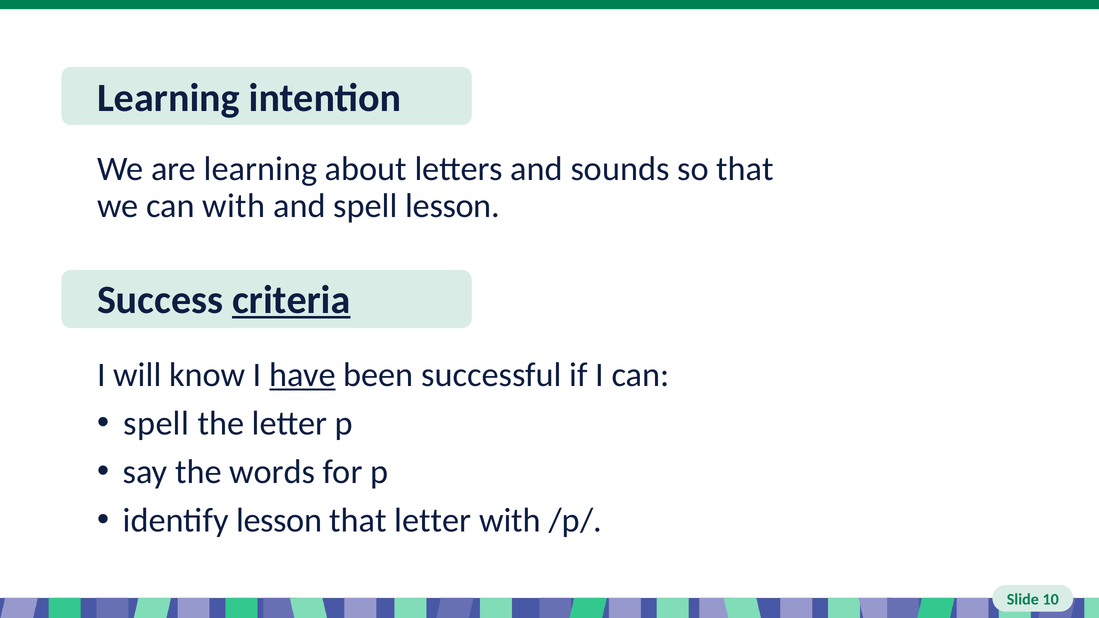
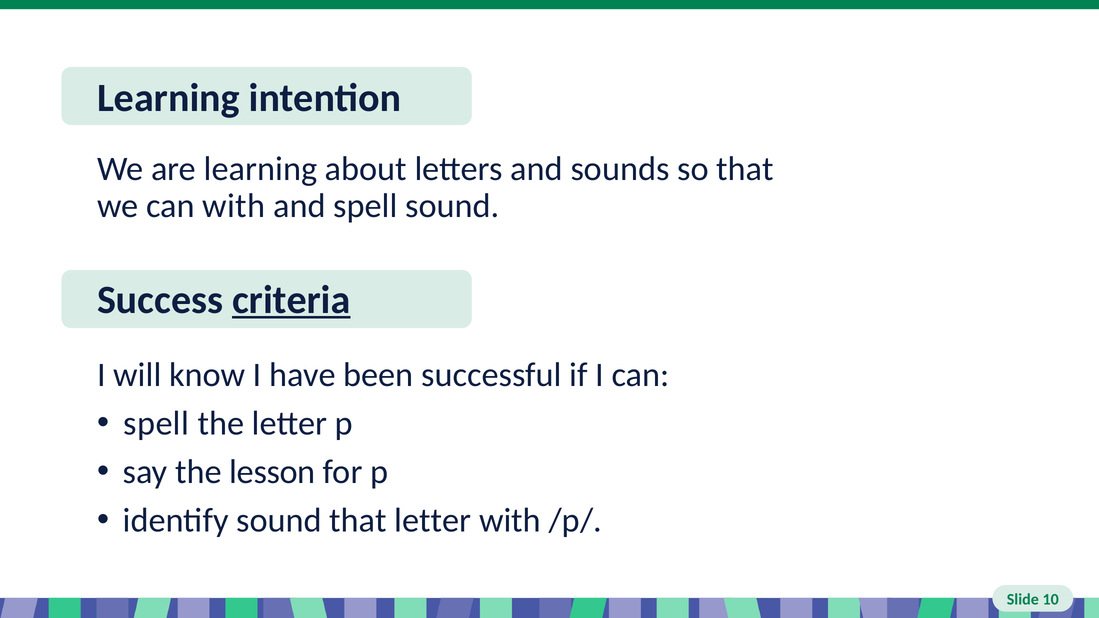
spell lesson: lesson -> sound (452, 206)
have underline: present -> none (303, 375)
words: words -> lesson (272, 472)
identify lesson: lesson -> sound (279, 521)
